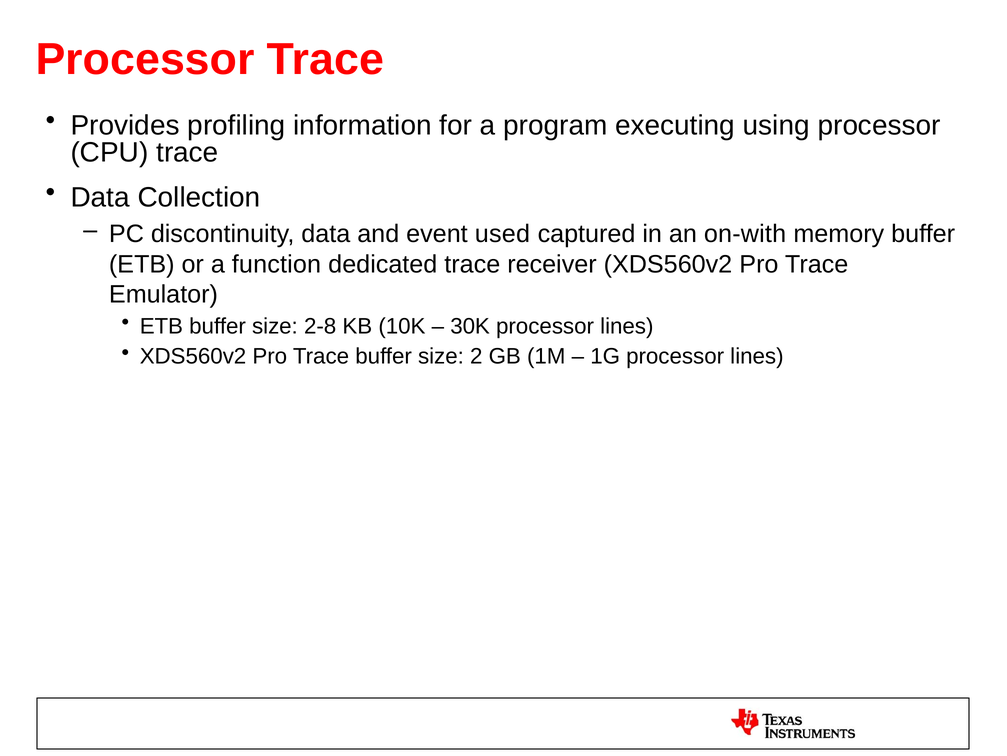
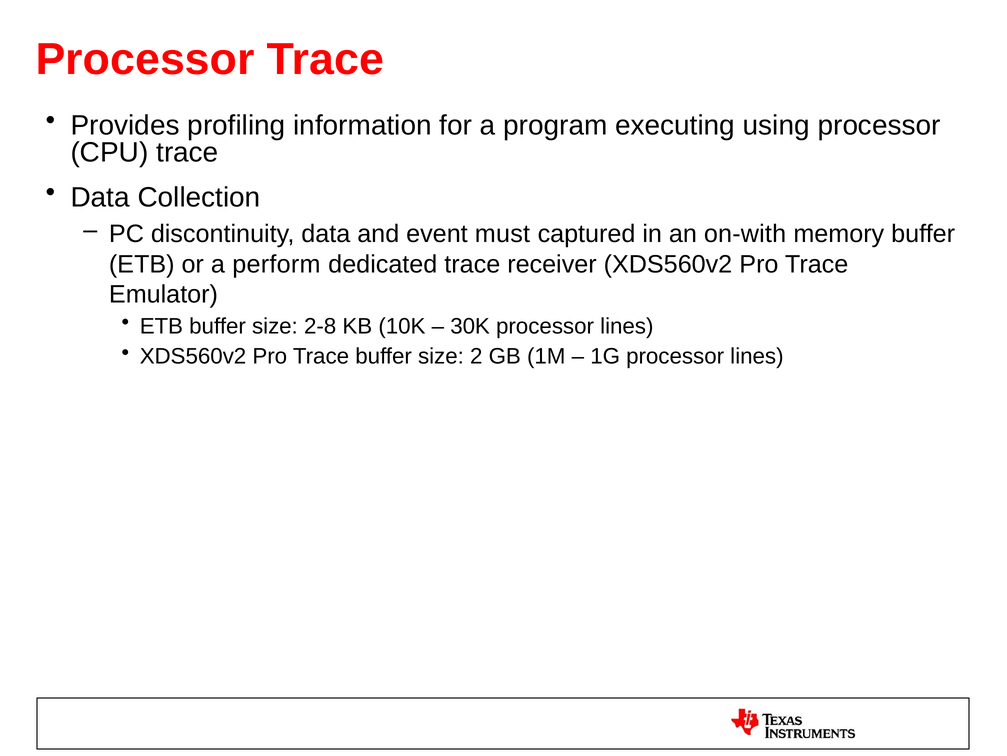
used: used -> must (502, 234)
function: function -> perform (276, 264)
